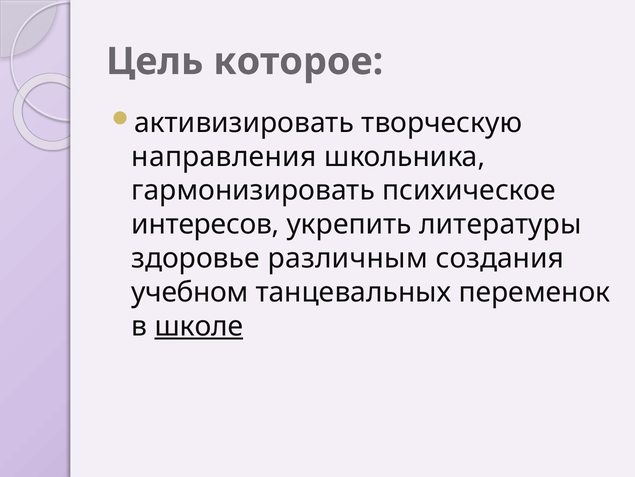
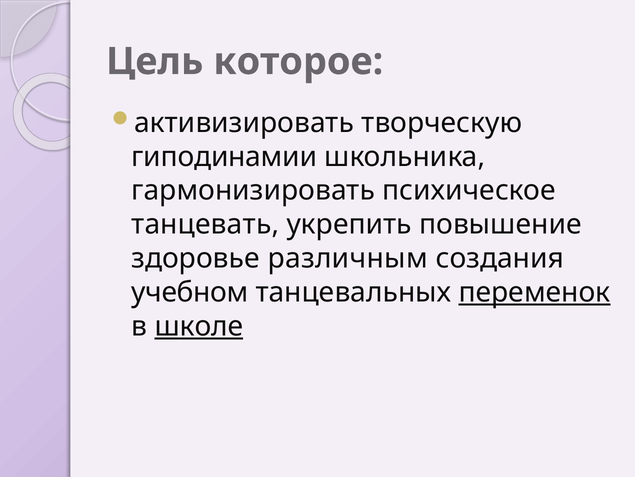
направления: направления -> гиподинамии (224, 156)
интересов: интересов -> танцевать (205, 224)
литературы: литературы -> повышение (500, 224)
переменок underline: none -> present (535, 292)
